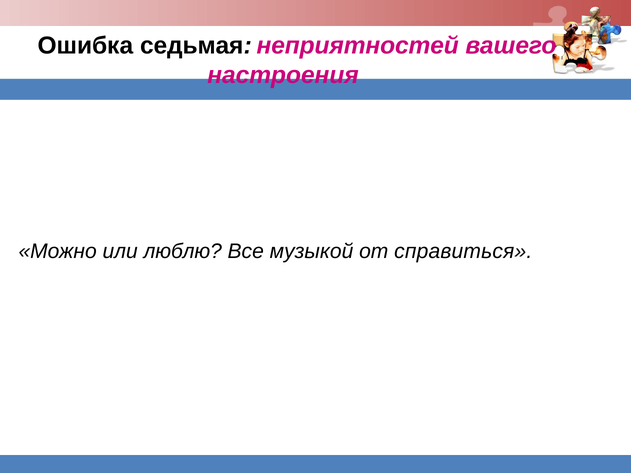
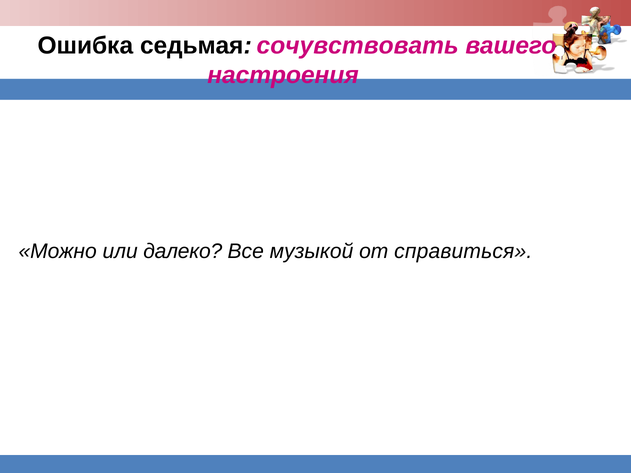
неприятностей: неприятностей -> сочувствовать (358, 46)
люблю: люблю -> далеко (183, 252)
